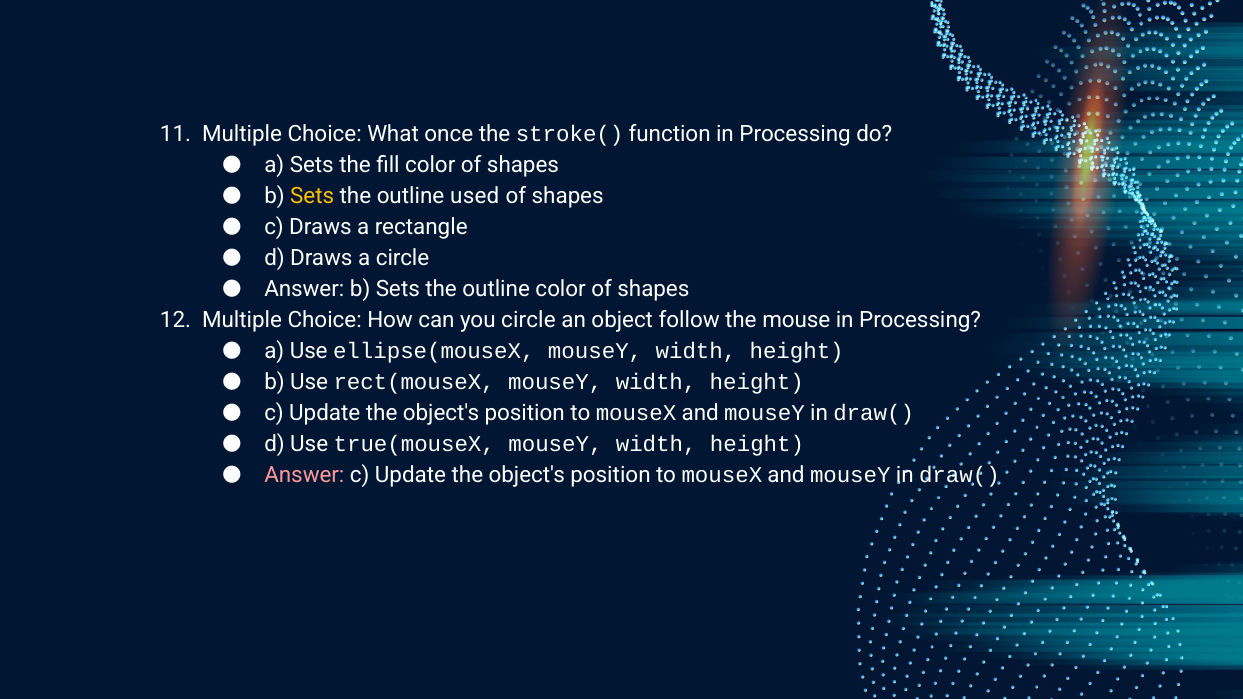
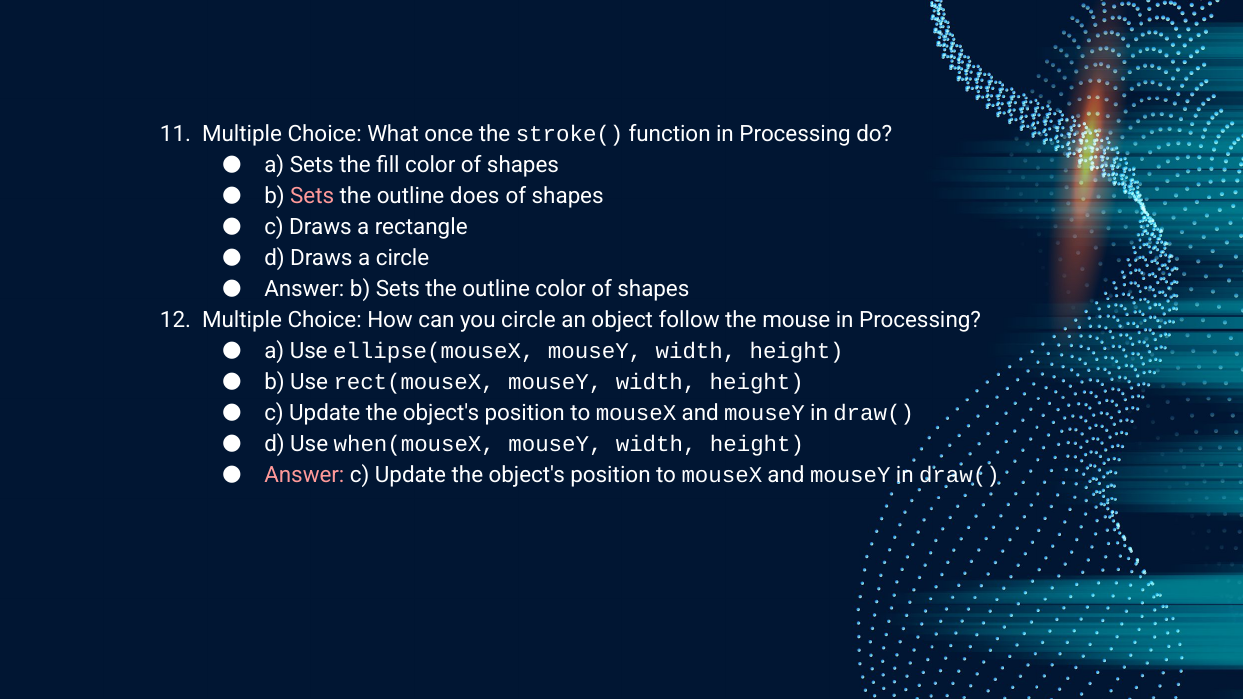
Sets colour: yellow -> pink (312, 196)
used: used -> does (475, 196)
true(mouseX: true(mouseX -> when(mouseX (414, 444)
